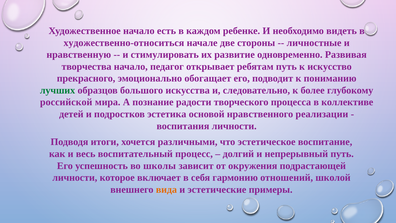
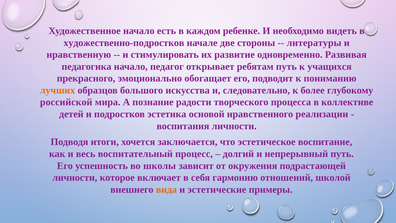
художественно-относиться: художественно-относиться -> художественно-подростков (124, 43)
личностные: личностные -> литературы (314, 43)
творчества: творчества -> педагогика (87, 66)
искусство: искусство -> учащихся (330, 66)
лучших colour: green -> orange (58, 90)
различными: различными -> заключается (188, 142)
